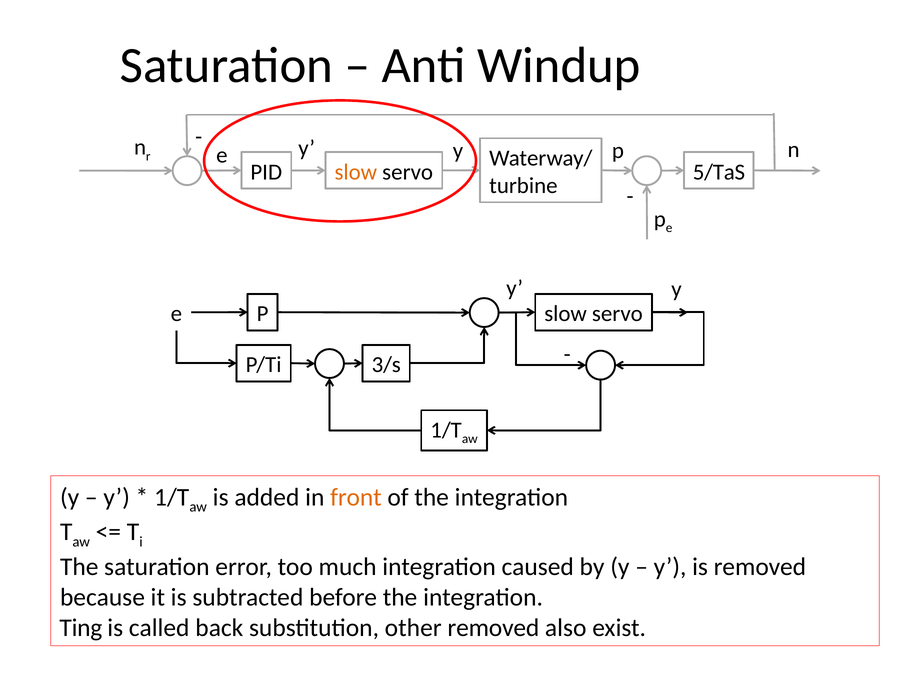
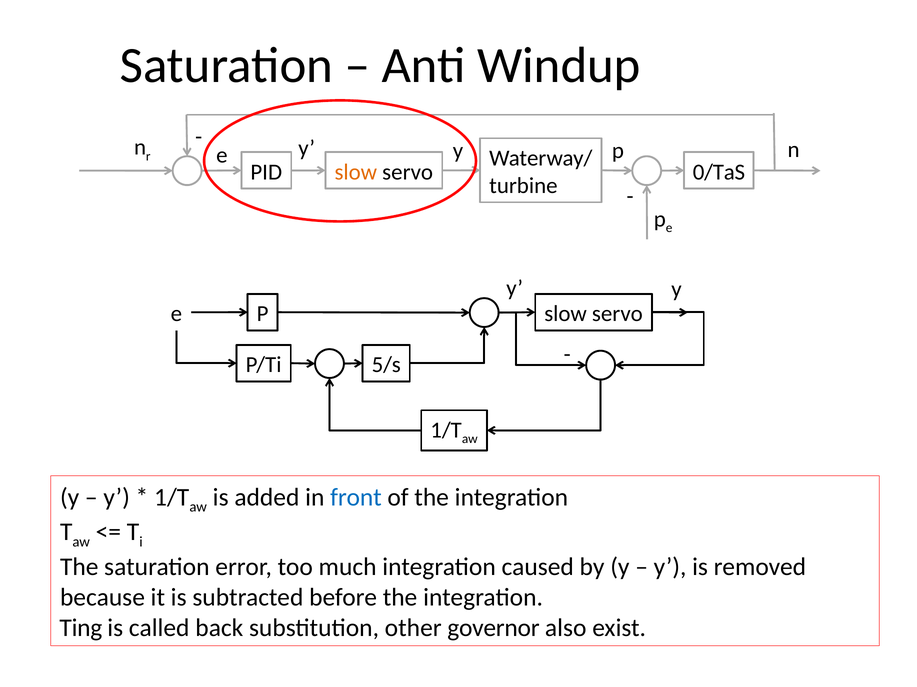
5/TaS: 5/TaS -> 0/TaS (719, 172)
3/s: 3/s -> 5/s (386, 365)
front colour: orange -> blue (356, 498)
other removed: removed -> governor (493, 628)
